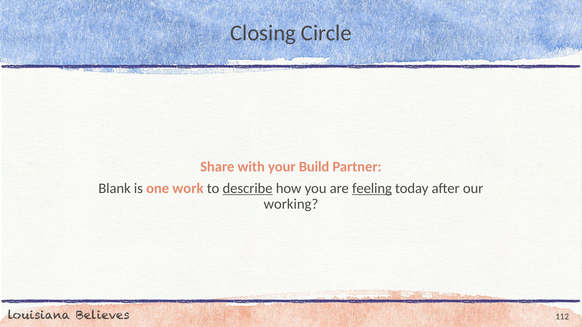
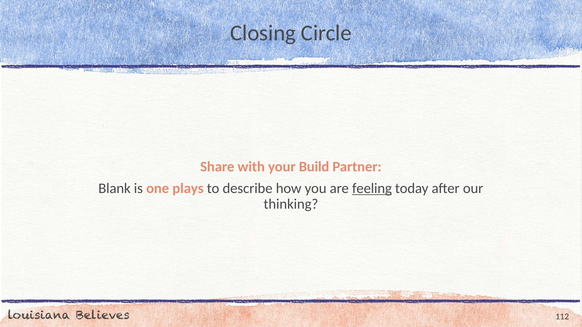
work: work -> plays (188, 189)
describe underline: present -> none (248, 189)
working: working -> thinking (291, 204)
